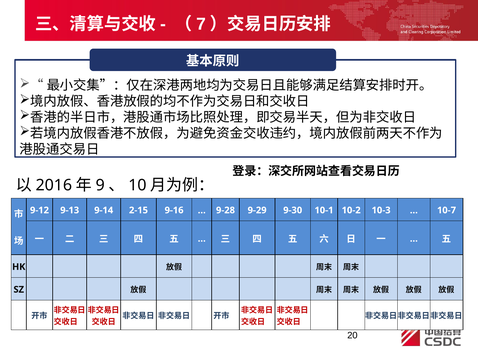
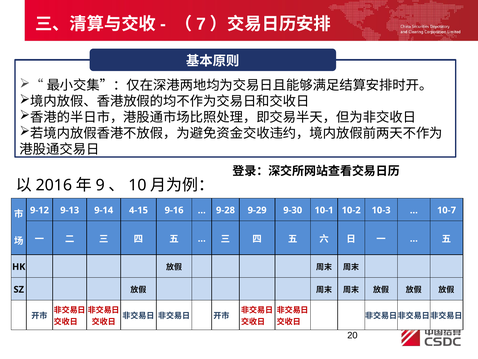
2-15: 2-15 -> 4-15 (138, 210)
